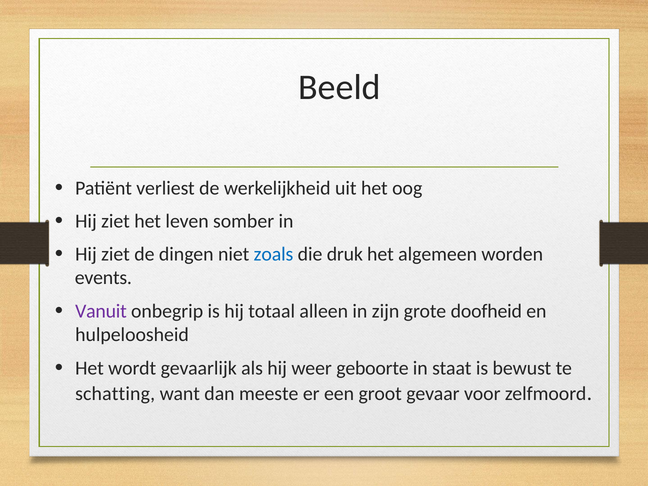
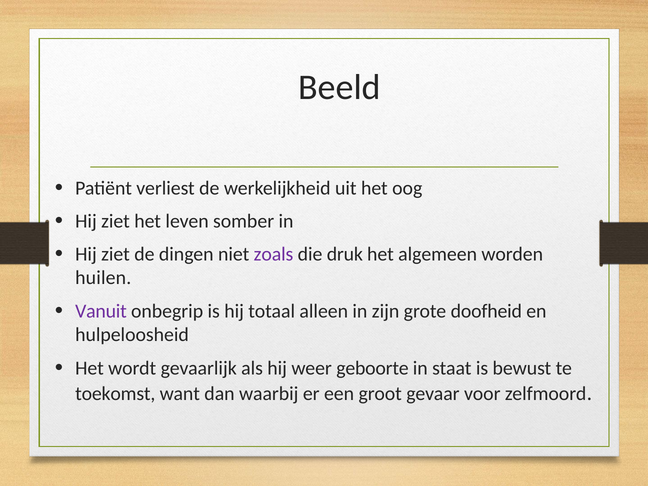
zoals colour: blue -> purple (274, 254)
events: events -> huilen (103, 278)
schatting: schatting -> toekomst (115, 394)
meeste: meeste -> waarbij (269, 394)
